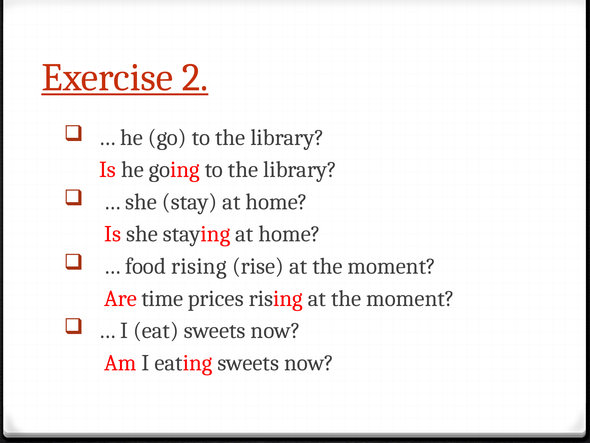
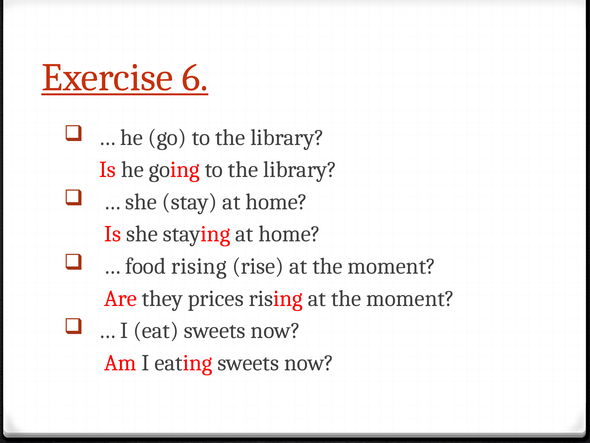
2: 2 -> 6 (195, 77)
time: time -> they (162, 298)
